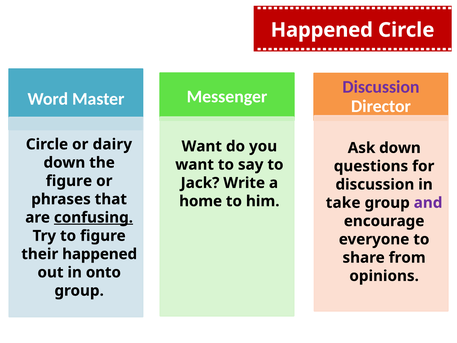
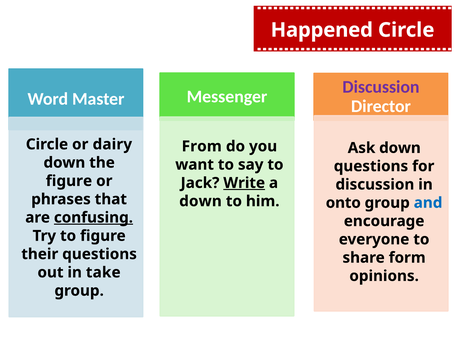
Want: Want -> From (202, 146)
Write underline: none -> present (244, 183)
home: home -> down (200, 201)
take: take -> onto (343, 203)
and colour: purple -> blue (428, 203)
their happened: happened -> questions (100, 254)
from: from -> form (407, 257)
onto: onto -> take (103, 272)
